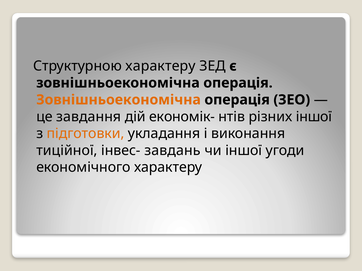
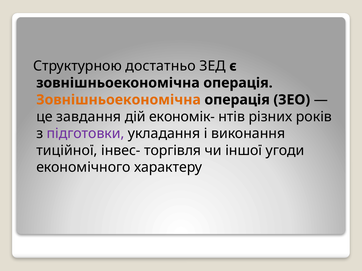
Структурною характеру: характеру -> достатньо (161, 66)
різних іншої: іншої -> років (314, 117)
підготовки colour: orange -> purple (86, 134)
завдань: завдань -> торгівля (173, 151)
